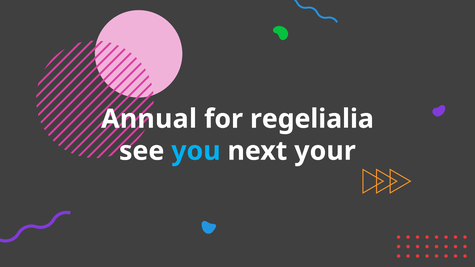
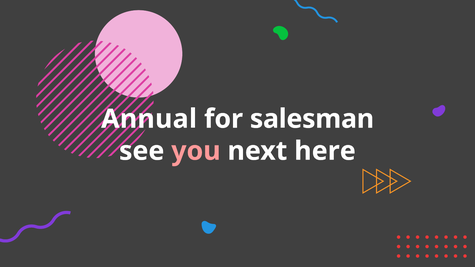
regelialia: regelialia -> salesman (312, 119)
you colour: light blue -> pink (196, 151)
your: your -> here (325, 151)
